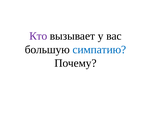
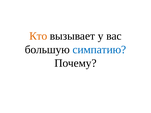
Кто colour: purple -> orange (38, 36)
